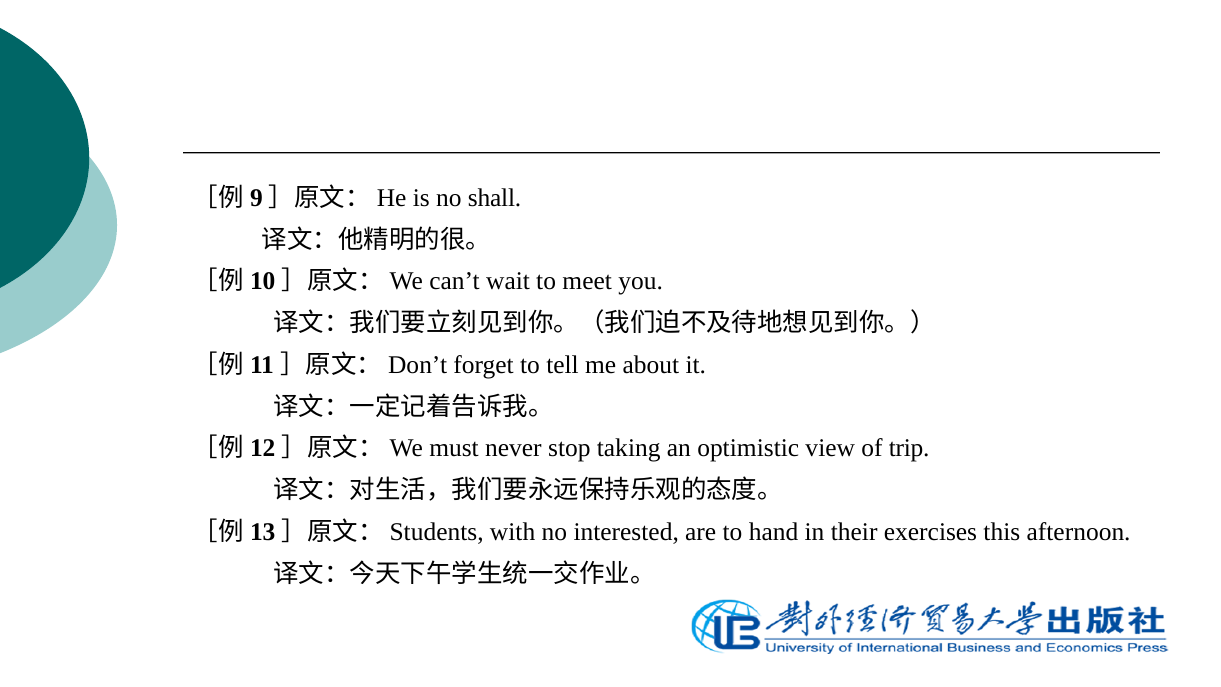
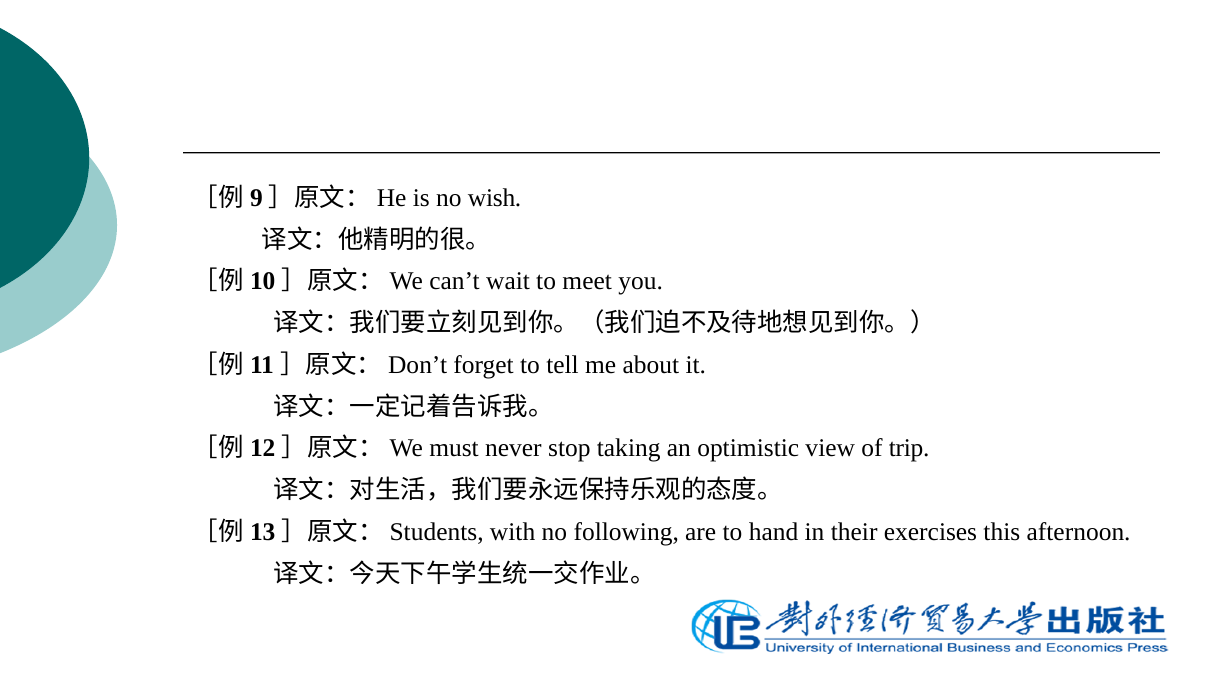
shall: shall -> wish (495, 198)
interested: interested -> following (626, 532)
